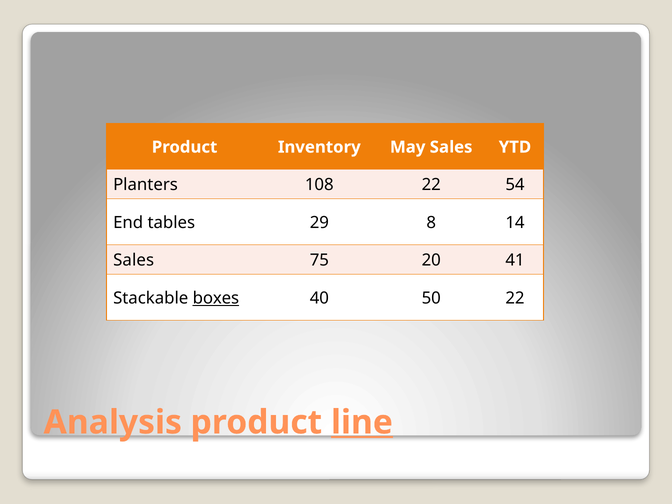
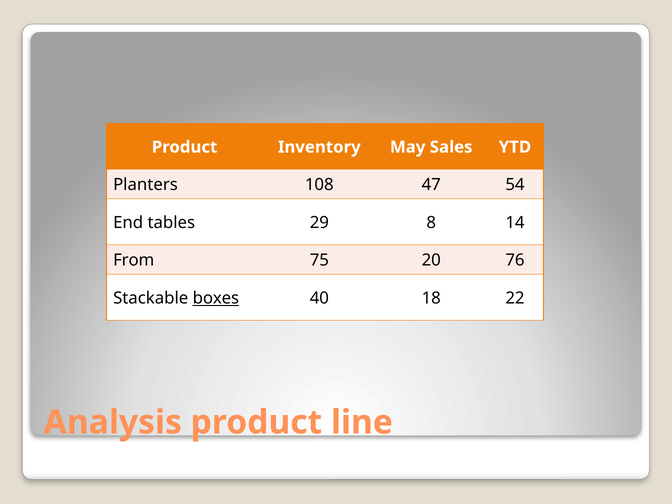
108 22: 22 -> 47 (431, 185)
Sales: Sales -> From (134, 260)
41: 41 -> 76 (515, 260)
50: 50 -> 18 (431, 298)
line underline: present -> none (362, 422)
